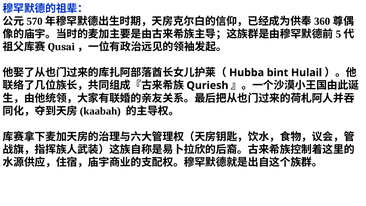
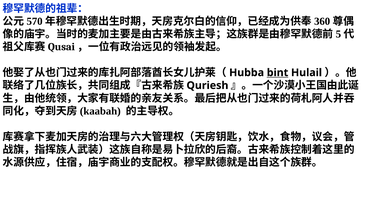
bint underline: none -> present (278, 73)
